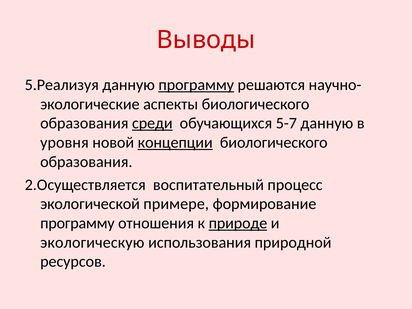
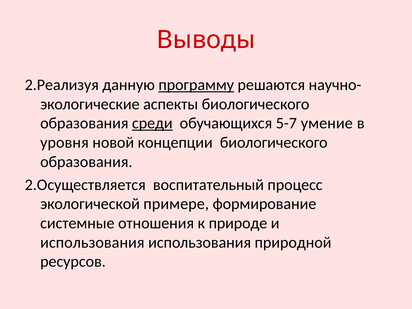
5.Реализуя: 5.Реализуя -> 2.Реализуя (62, 85)
5-7 данную: данную -> умение (327, 123)
концепции underline: present -> none (175, 143)
программу: программу -> системные (77, 223)
природе underline: present -> none (238, 223)
экологическую: экологическую -> использования (92, 242)
